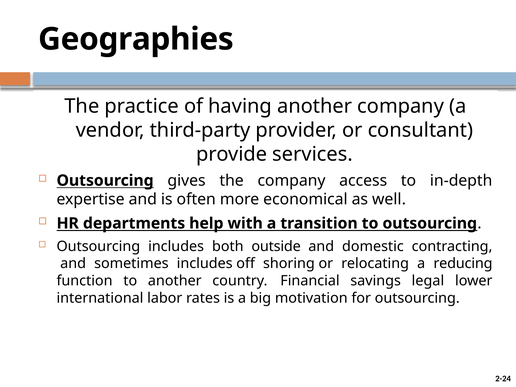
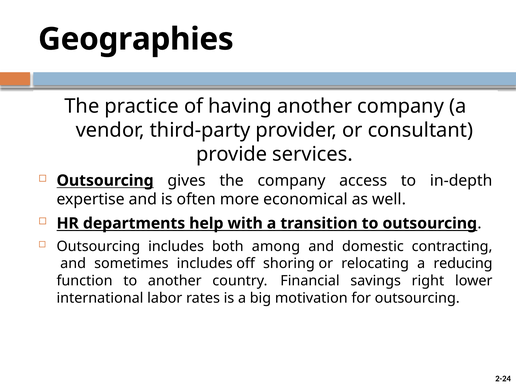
outside: outside -> among (276, 246)
legal: legal -> right (428, 281)
